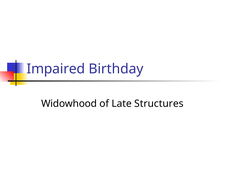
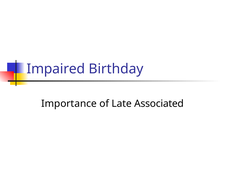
Widowhood: Widowhood -> Importance (69, 103)
Structures: Structures -> Associated (159, 103)
